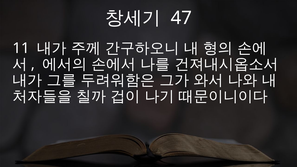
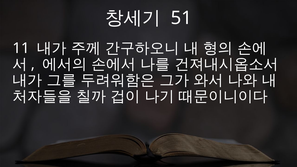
47: 47 -> 51 (181, 18)
